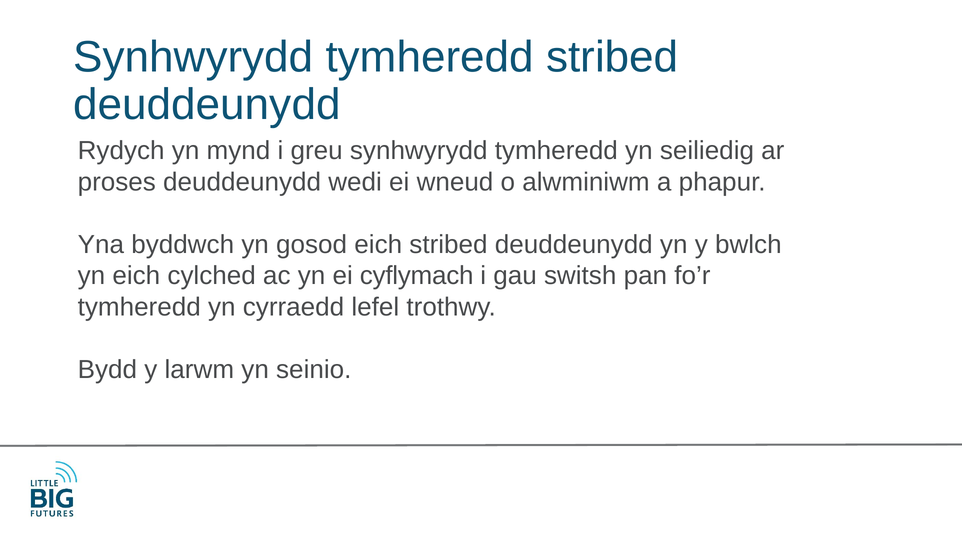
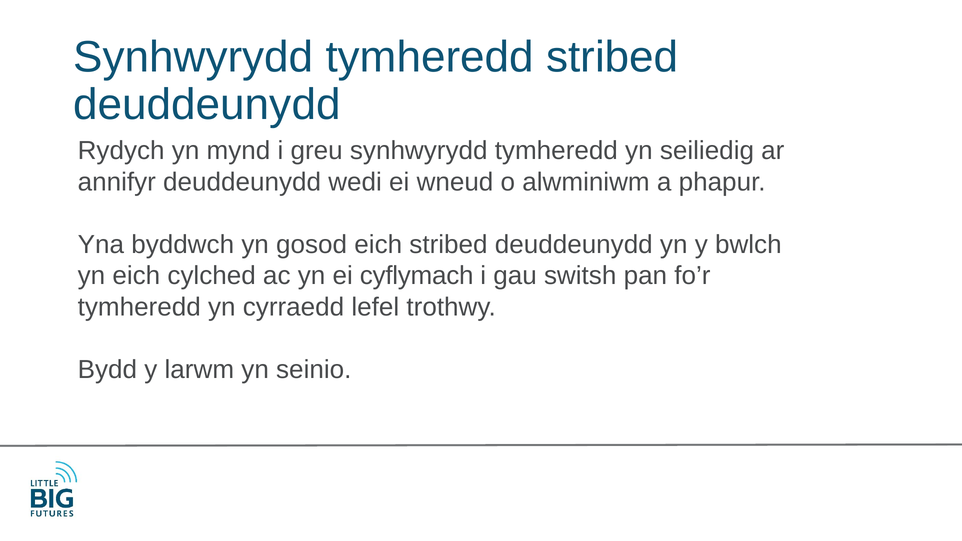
proses: proses -> annifyr (117, 182)
